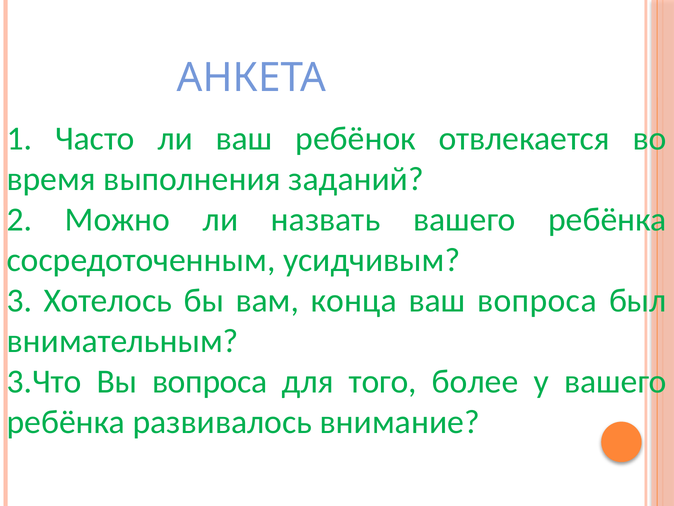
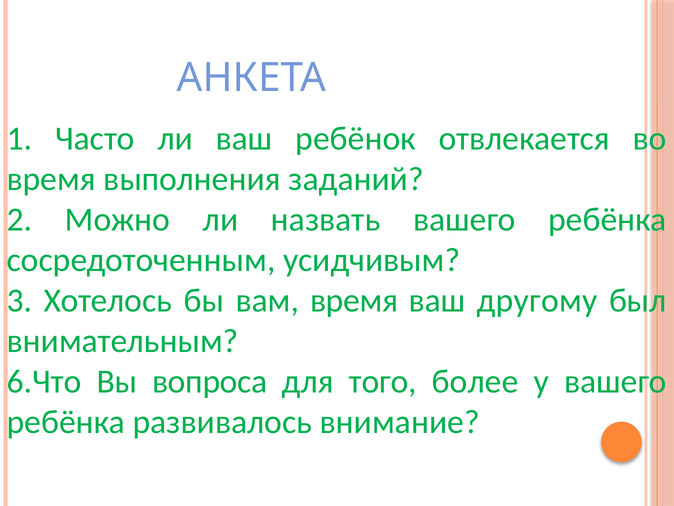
вам конца: конца -> время (354, 300)
ваш вопроса: вопроса -> другому (537, 300)
3.Что: 3.Что -> 6.Что (44, 381)
